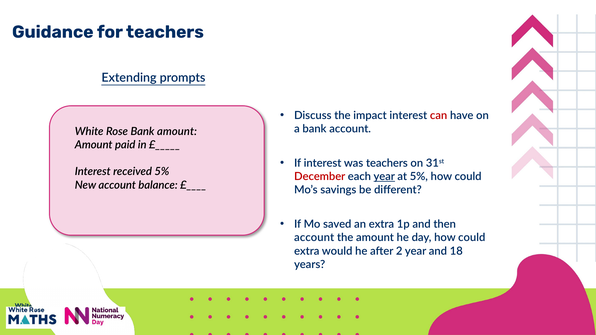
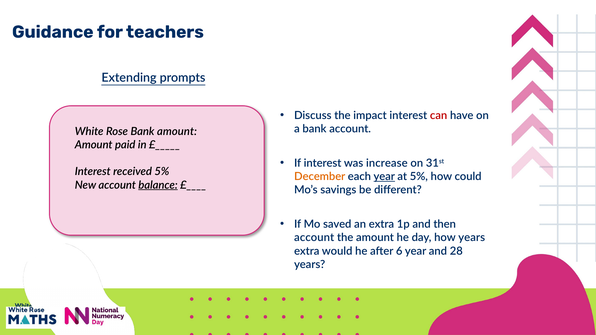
was teachers: teachers -> increase (387, 163)
December colour: red -> orange (320, 177)
balance underline: none -> present (158, 185)
day how could: could -> years (472, 238)
2: 2 -> 6 (399, 251)
18: 18 -> 28 (456, 251)
